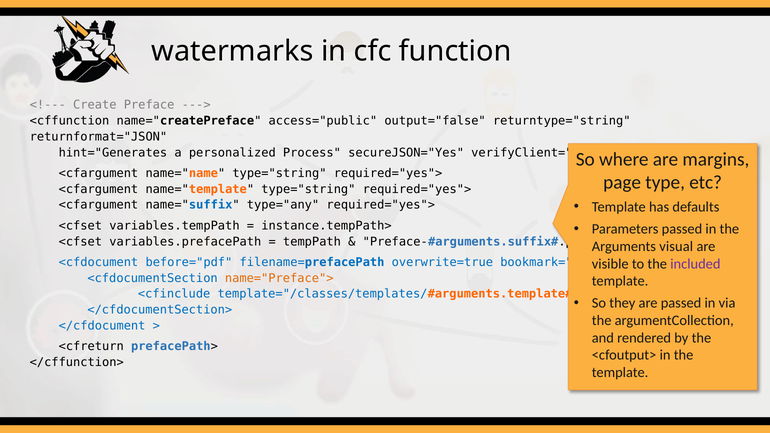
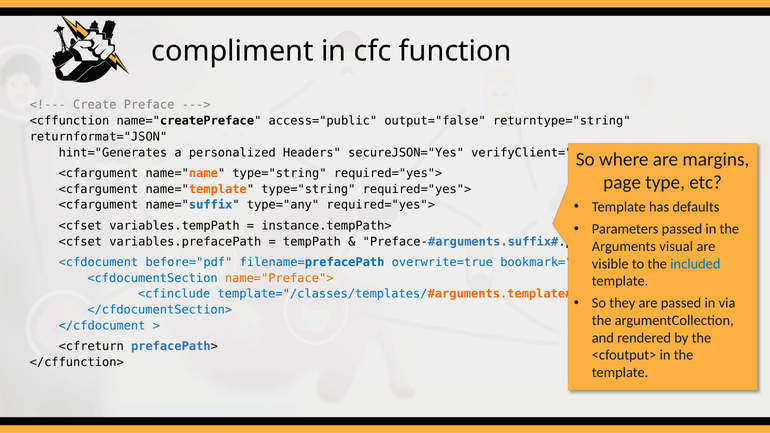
watermarks: watermarks -> compliment (232, 51)
Process: Process -> Headers (312, 153)
included colour: purple -> blue (695, 264)
